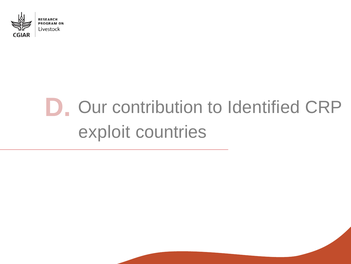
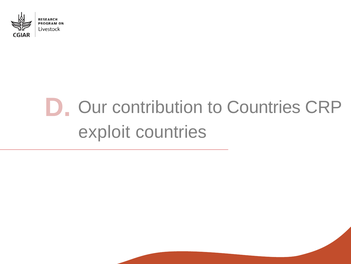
to Identified: Identified -> Countries (264, 107)
